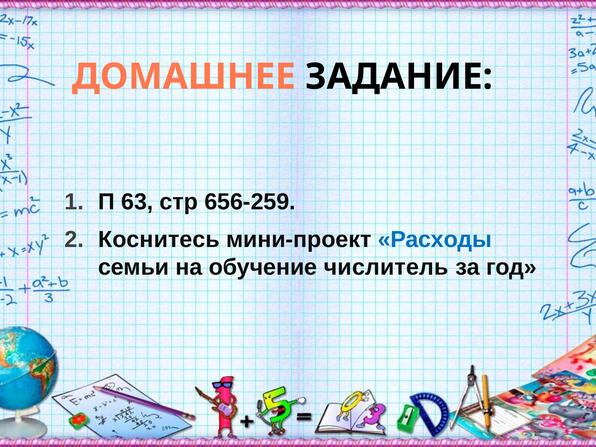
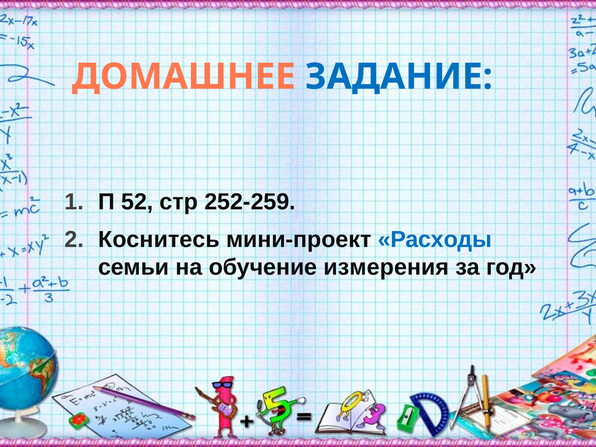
ЗАДАНИЕ colour: black -> blue (399, 77)
63: 63 -> 52 (137, 202)
656-259: 656-259 -> 252-259 (250, 202)
числитель: числитель -> измерения (386, 267)
